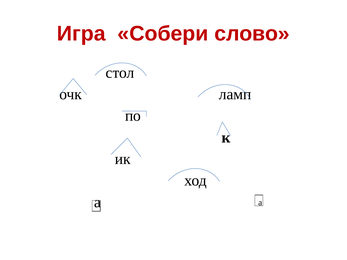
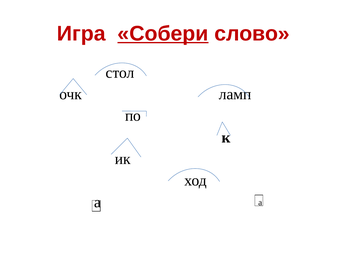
Собери underline: none -> present (163, 34)
